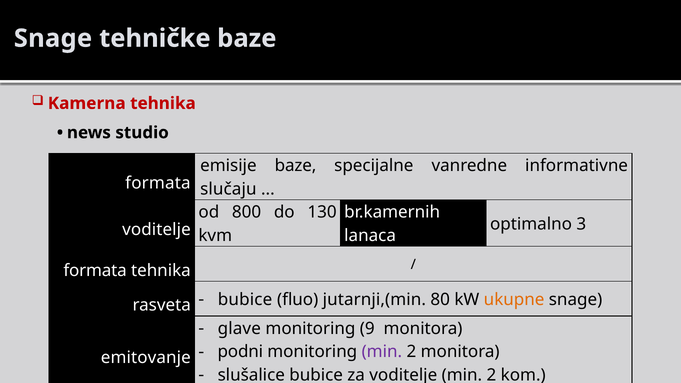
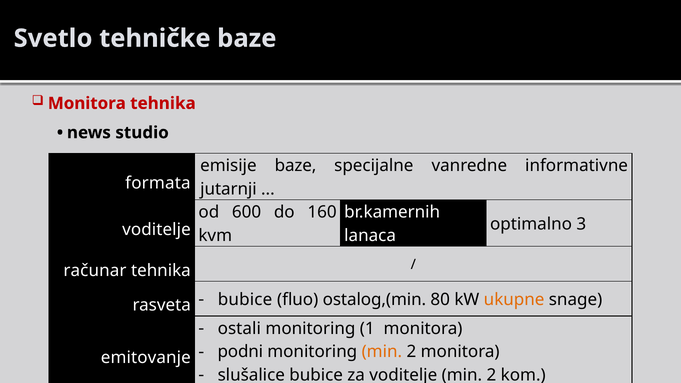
Snage: Snage -> Svetlo (53, 38)
Kamerna: Kamerna -> Monitora (87, 103)
slučaju: slučaju -> jutarnji (228, 189)
800: 800 -> 600 (247, 212)
130: 130 -> 160 (322, 212)
formata: formata -> računar (95, 270)
jutarnji,(min: jutarnji,(min -> ostalog,(min (374, 300)
glave: glave -> ostali (239, 329)
9: 9 -> 1 (367, 329)
min colour: purple -> orange (382, 352)
